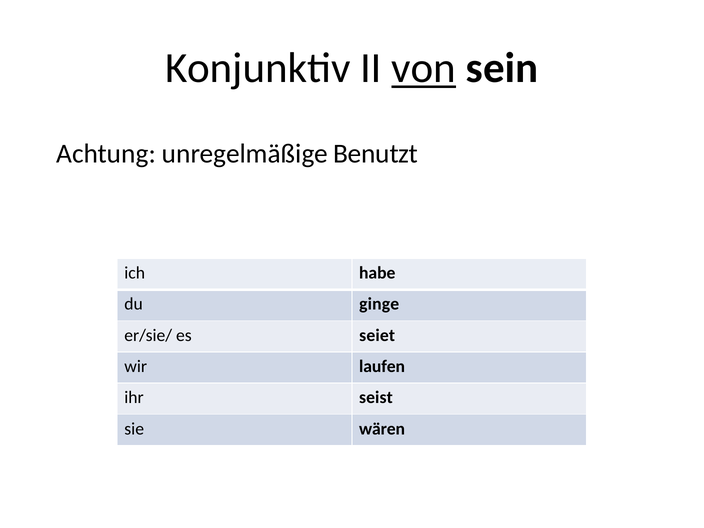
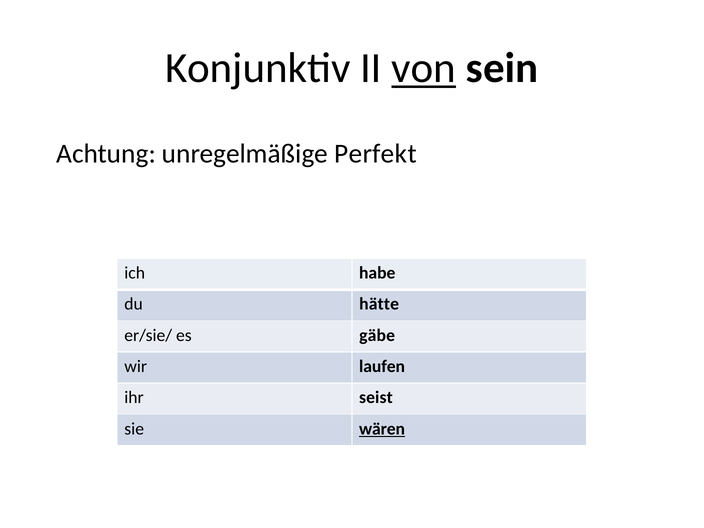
Benutzt: Benutzt -> Perfekt (375, 154)
ginge: ginge -> hätte (379, 304)
seiet: seiet -> gäbe (377, 335)
wären underline: none -> present (382, 429)
